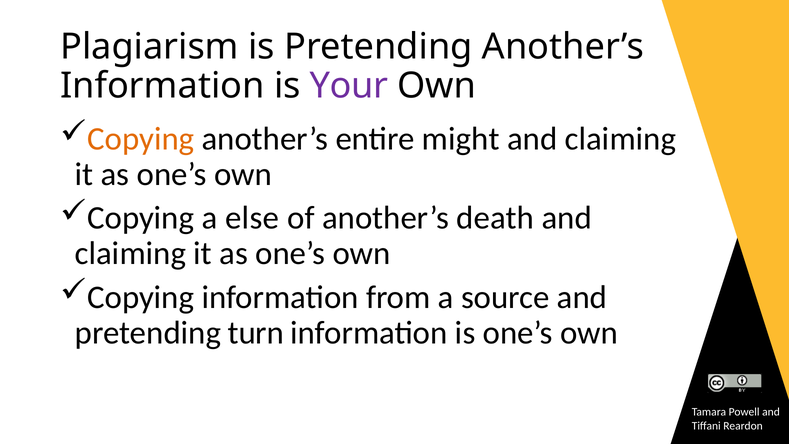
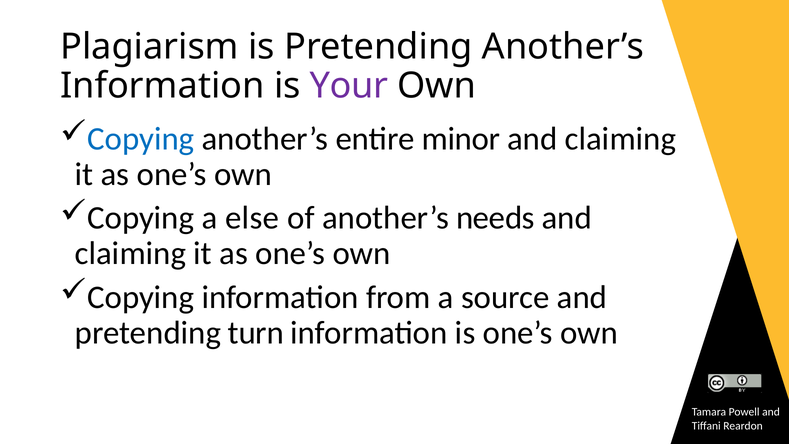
Copying colour: orange -> blue (141, 139)
might: might -> minor (461, 139)
death: death -> needs (495, 218)
